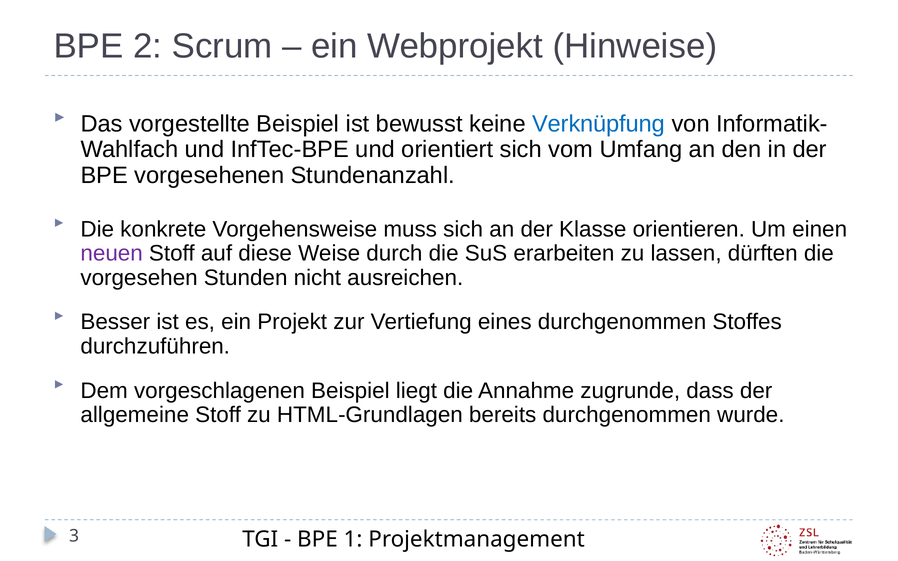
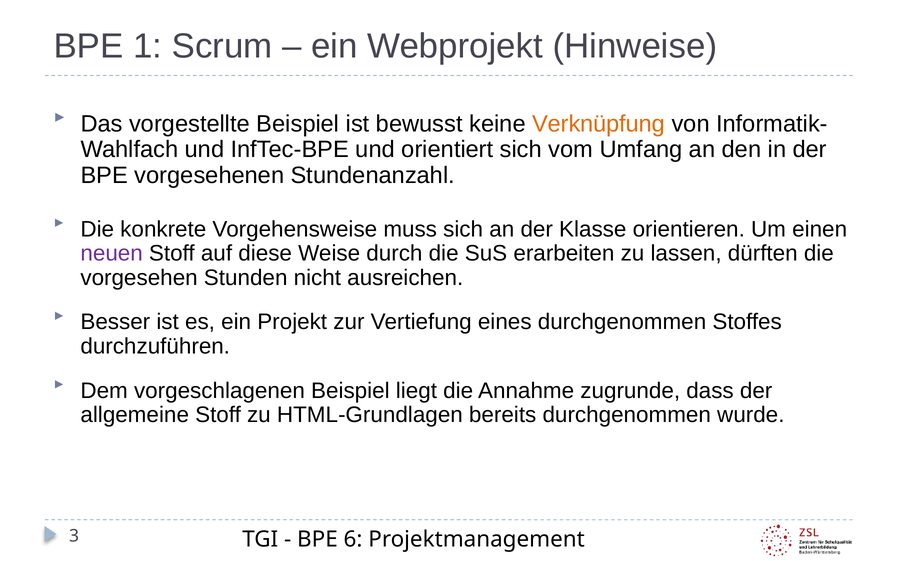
2: 2 -> 1 (148, 46)
Verknüpfung colour: blue -> orange (599, 124)
1: 1 -> 6 (353, 540)
